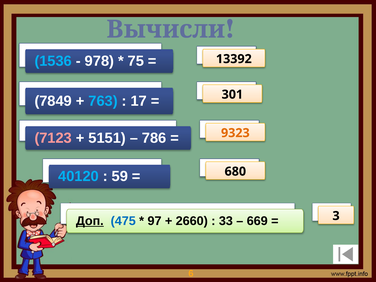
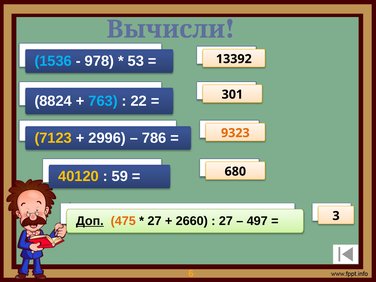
75: 75 -> 53 (136, 61)
7849: 7849 -> 8824 (53, 101)
17: 17 -> 22 (139, 101)
7123 colour: pink -> yellow (53, 138)
5151: 5151 -> 2996 (107, 138)
40120 colour: light blue -> yellow (79, 176)
475 colour: blue -> orange (123, 221)
97: 97 -> 27 (155, 221)
33: 33 -> 27 (226, 221)
669: 669 -> 497 (257, 221)
